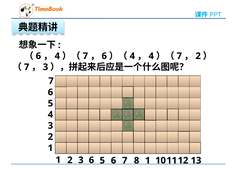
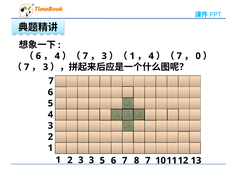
6: 6 -> 3 (104, 56)
4: 4 -> 1 (132, 56)
2: 2 -> 0 (198, 56)
3 6: 6 -> 3 (91, 161)
8 1: 1 -> 7 (148, 161)
